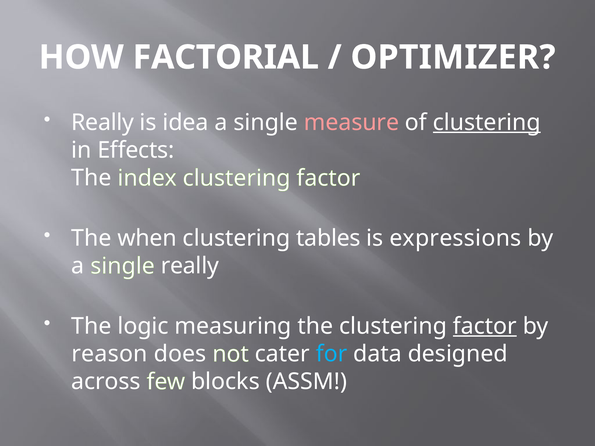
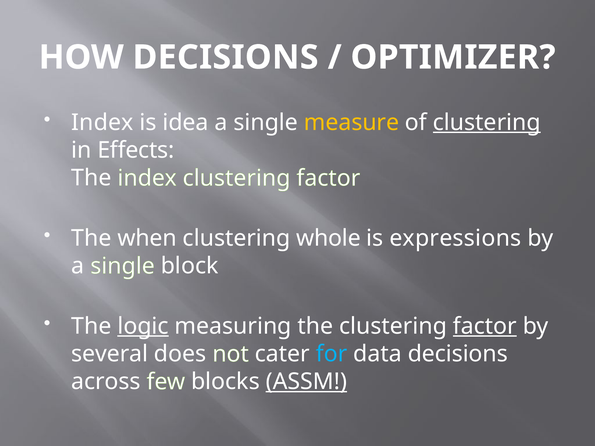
HOW FACTORIAL: FACTORIAL -> DECISIONS (226, 57)
Really: Really -> Index (102, 123)
measure colour: pink -> yellow (352, 123)
tables: tables -> whole (328, 238)
single really: really -> block (190, 266)
logic underline: none -> present (143, 326)
reason: reason -> several (110, 354)
data designed: designed -> decisions (458, 354)
ASSM underline: none -> present (306, 382)
